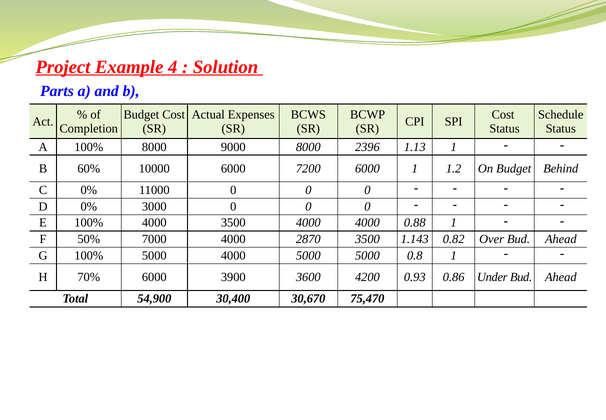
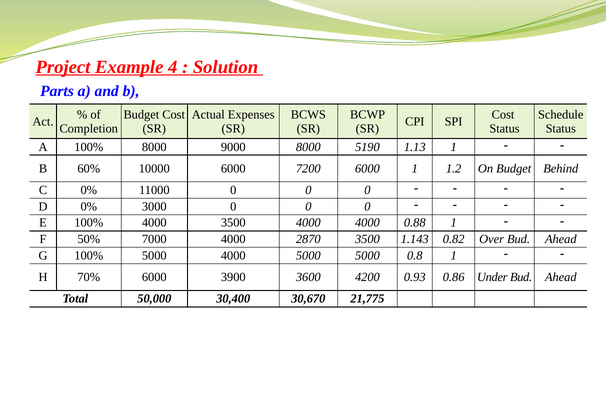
2396: 2396 -> 5190 (367, 147)
54,900: 54,900 -> 50,000 (154, 298)
75,470: 75,470 -> 21,775 (367, 298)
